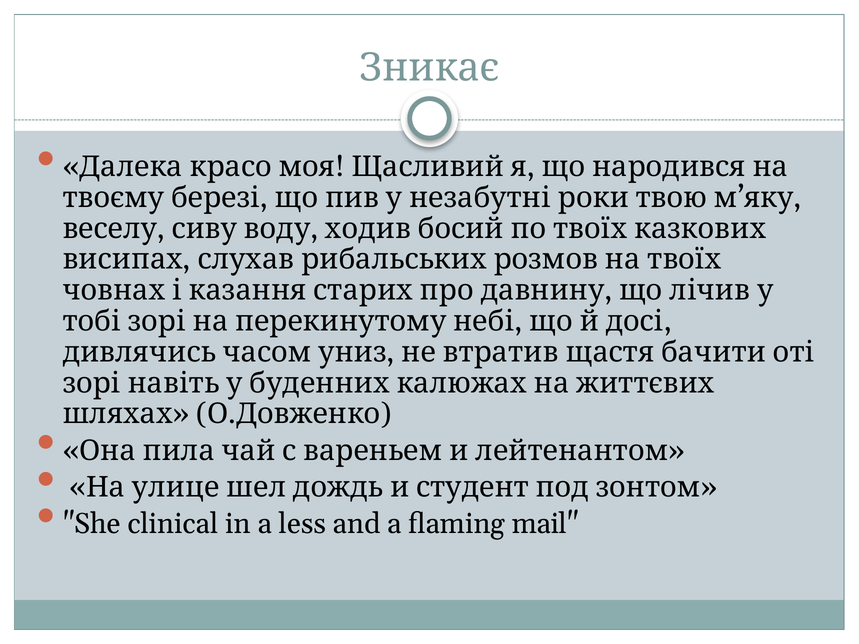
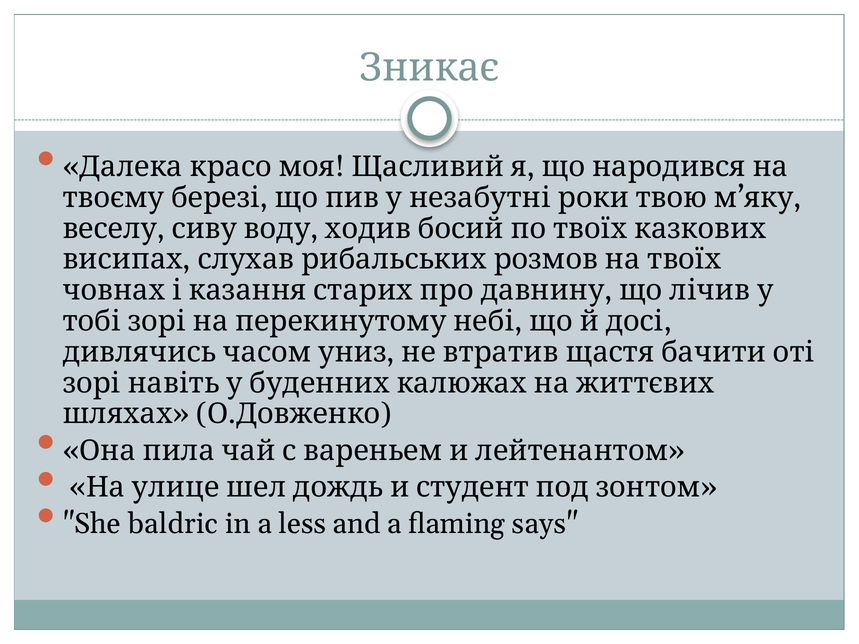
clinical: clinical -> baldric (173, 524)
mail: mail -> says (545, 524)
